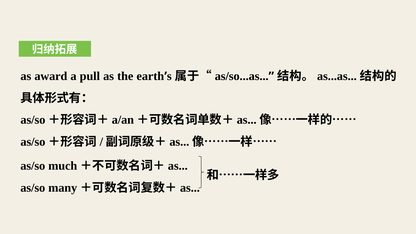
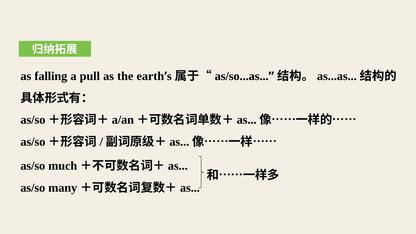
award: award -> falling (51, 76)
